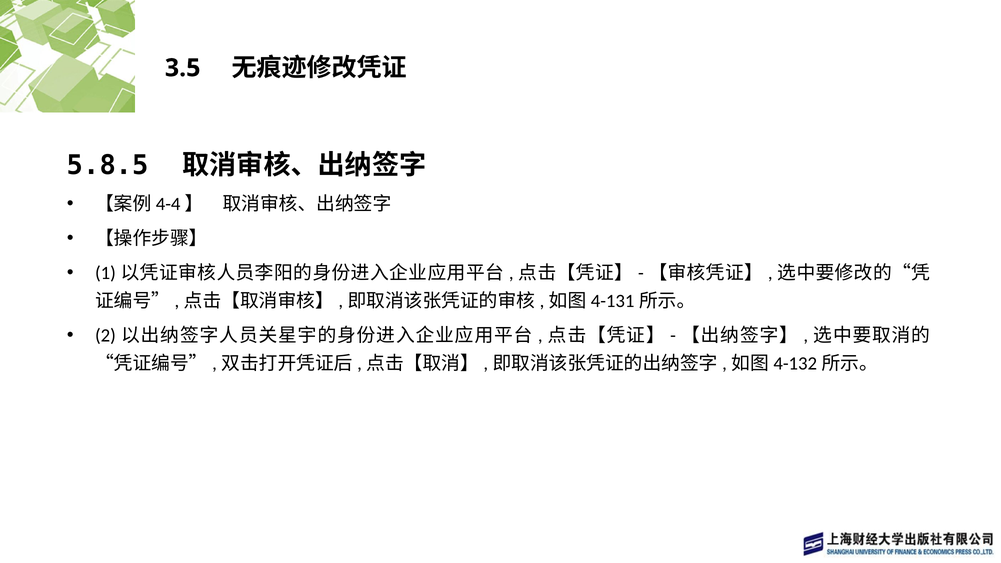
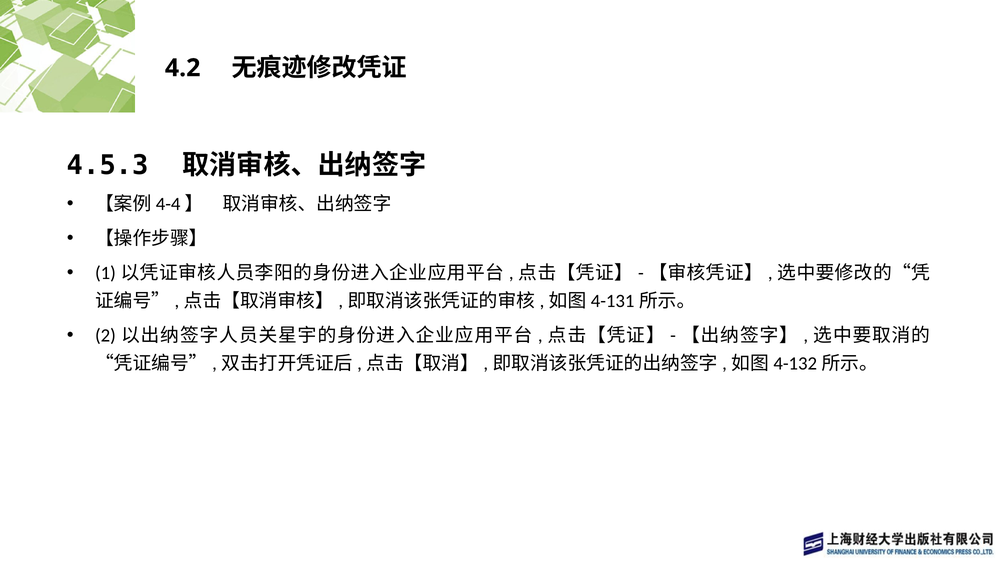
3.5: 3.5 -> 4.2 (183, 68)
5.8.5: 5.8.5 -> 4.5.3 (108, 165)
